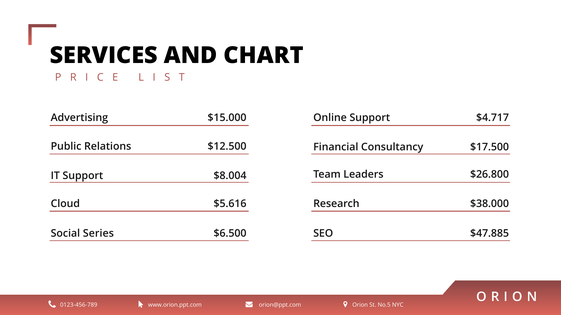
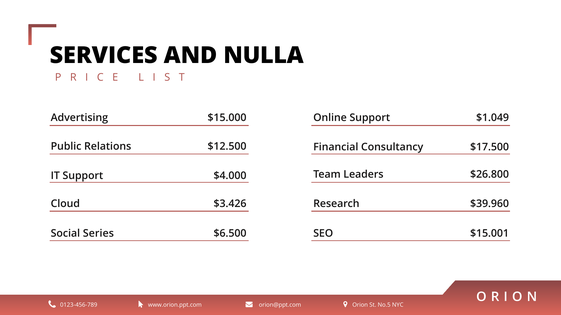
CHART: CHART -> NULLA (264, 56)
$4.717: $4.717 -> $1.049 (493, 118)
$8.004: $8.004 -> $4.000 (230, 176)
$5.616: $5.616 -> $3.426 (230, 204)
$38.000: $38.000 -> $39.960 (490, 204)
$47.885: $47.885 -> $15.001 (490, 234)
